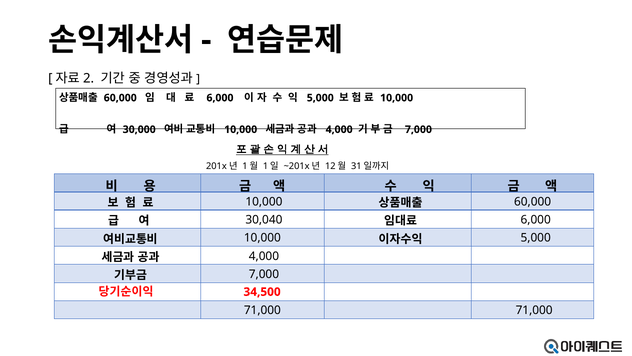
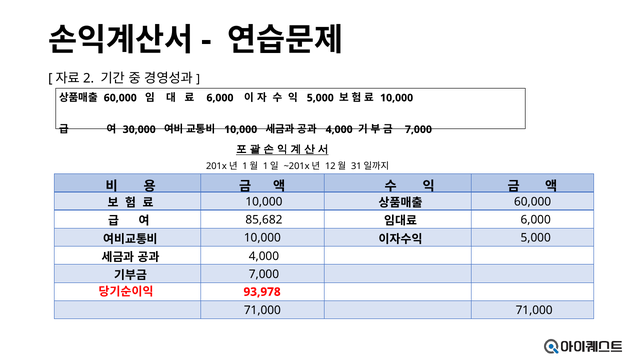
30,040: 30,040 -> 85,682 (264, 220)
34,500: 34,500 -> 93,978 (262, 292)
